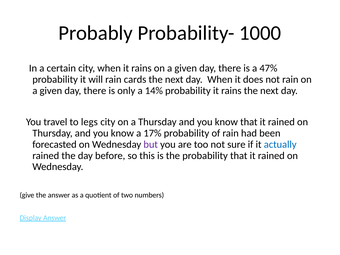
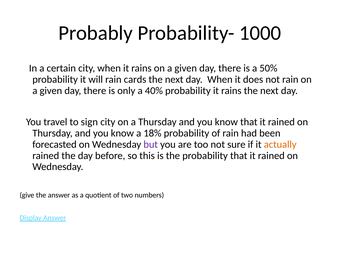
47%: 47% -> 50% (268, 68)
14%: 14% -> 40% (154, 91)
legs: legs -> sign (89, 122)
17%: 17% -> 18% (152, 133)
actually colour: blue -> orange (280, 144)
